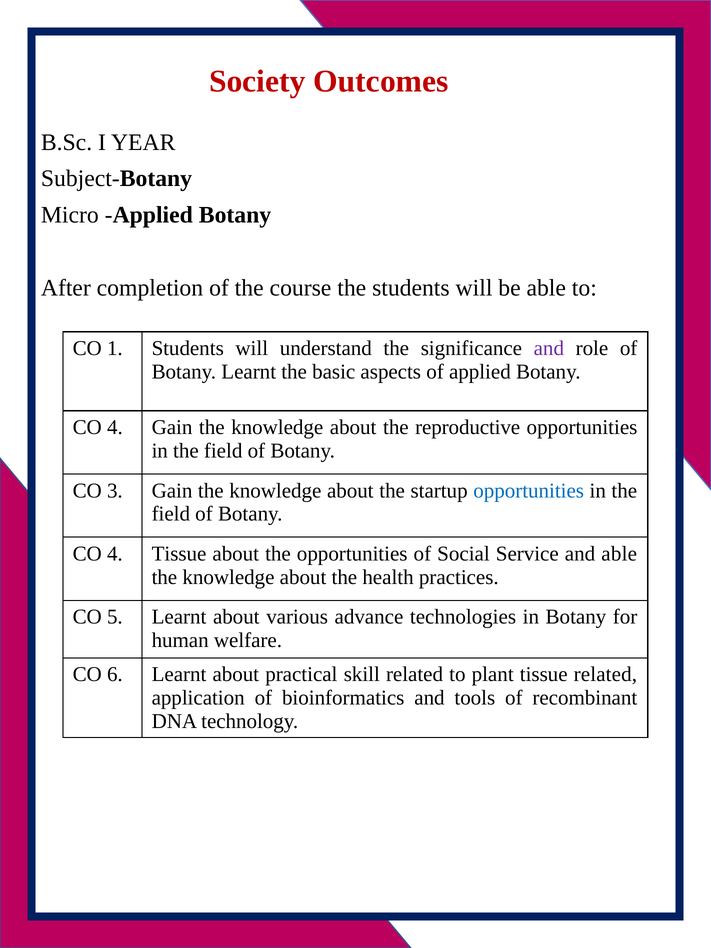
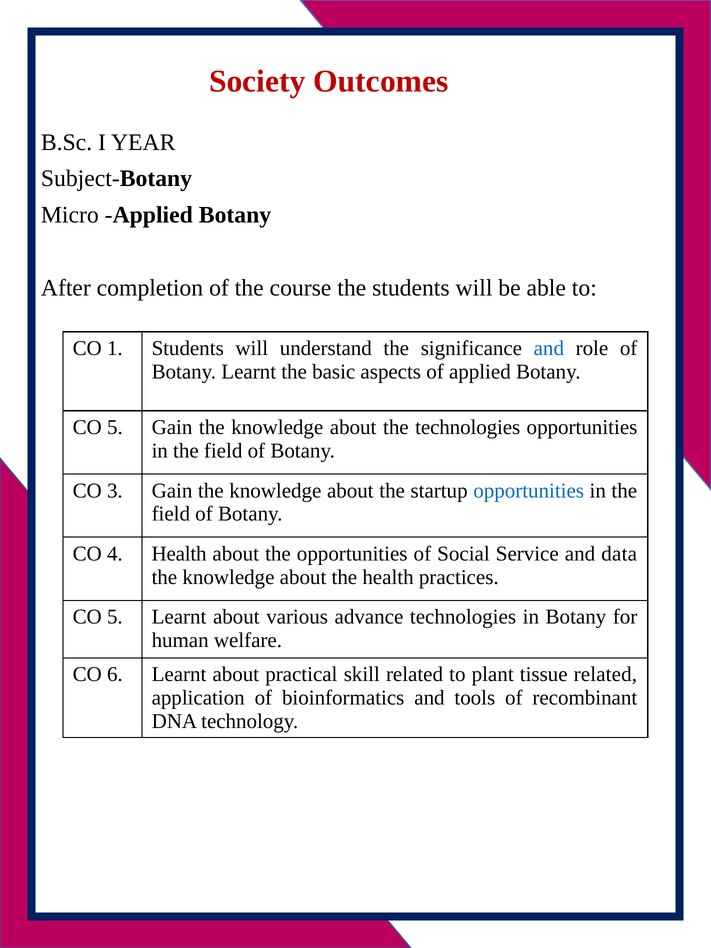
and colour: purple -> blue (549, 348)
4: 4 -> 5 (115, 427)
the reproductive: reproductive -> technologies (468, 427)
4 Tissue: Tissue -> Health (179, 554)
and able: able -> data (619, 554)
